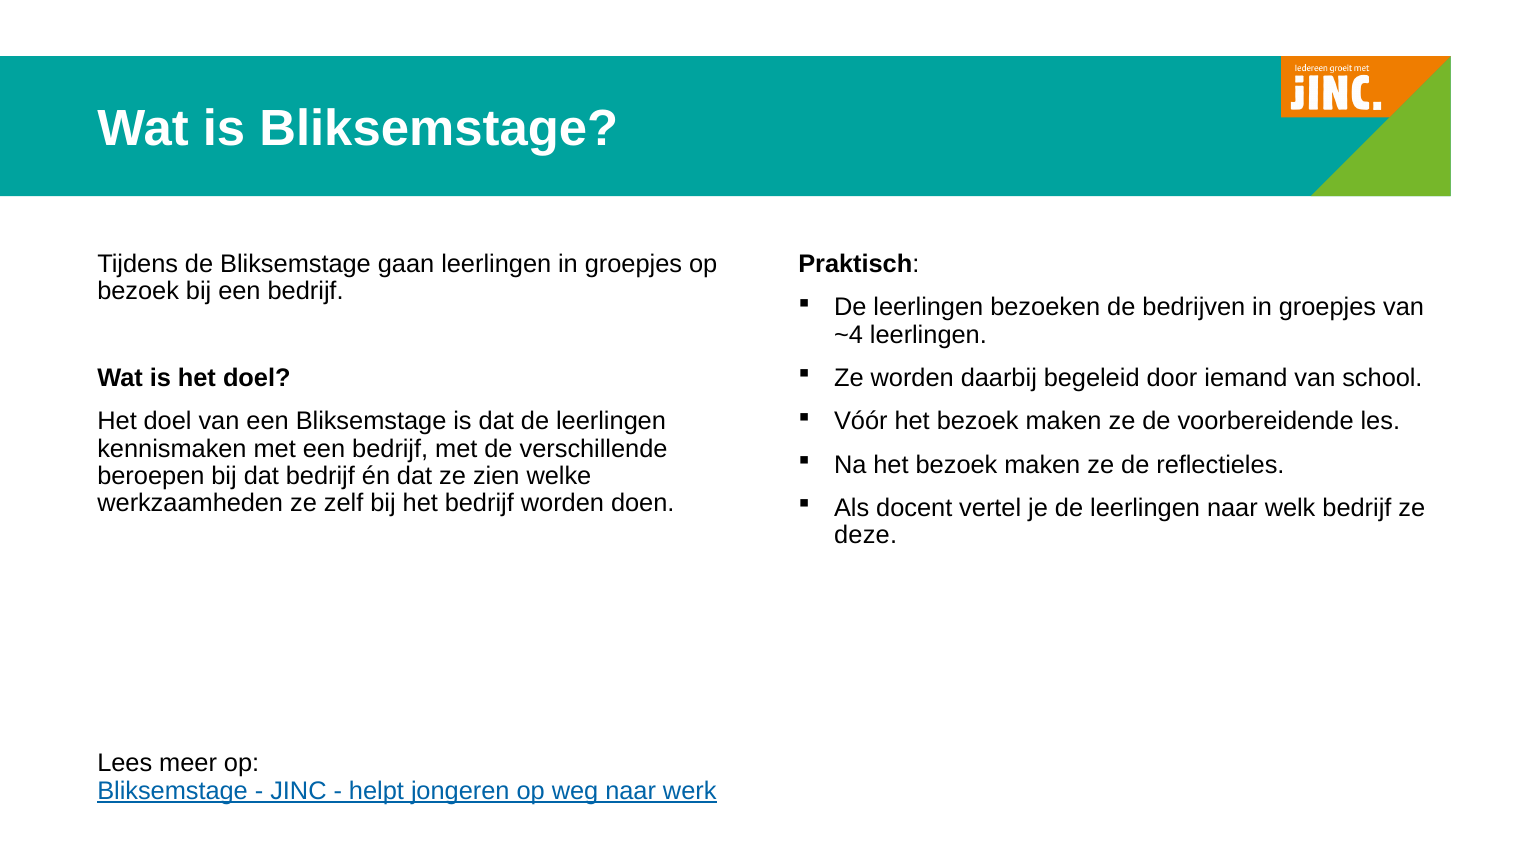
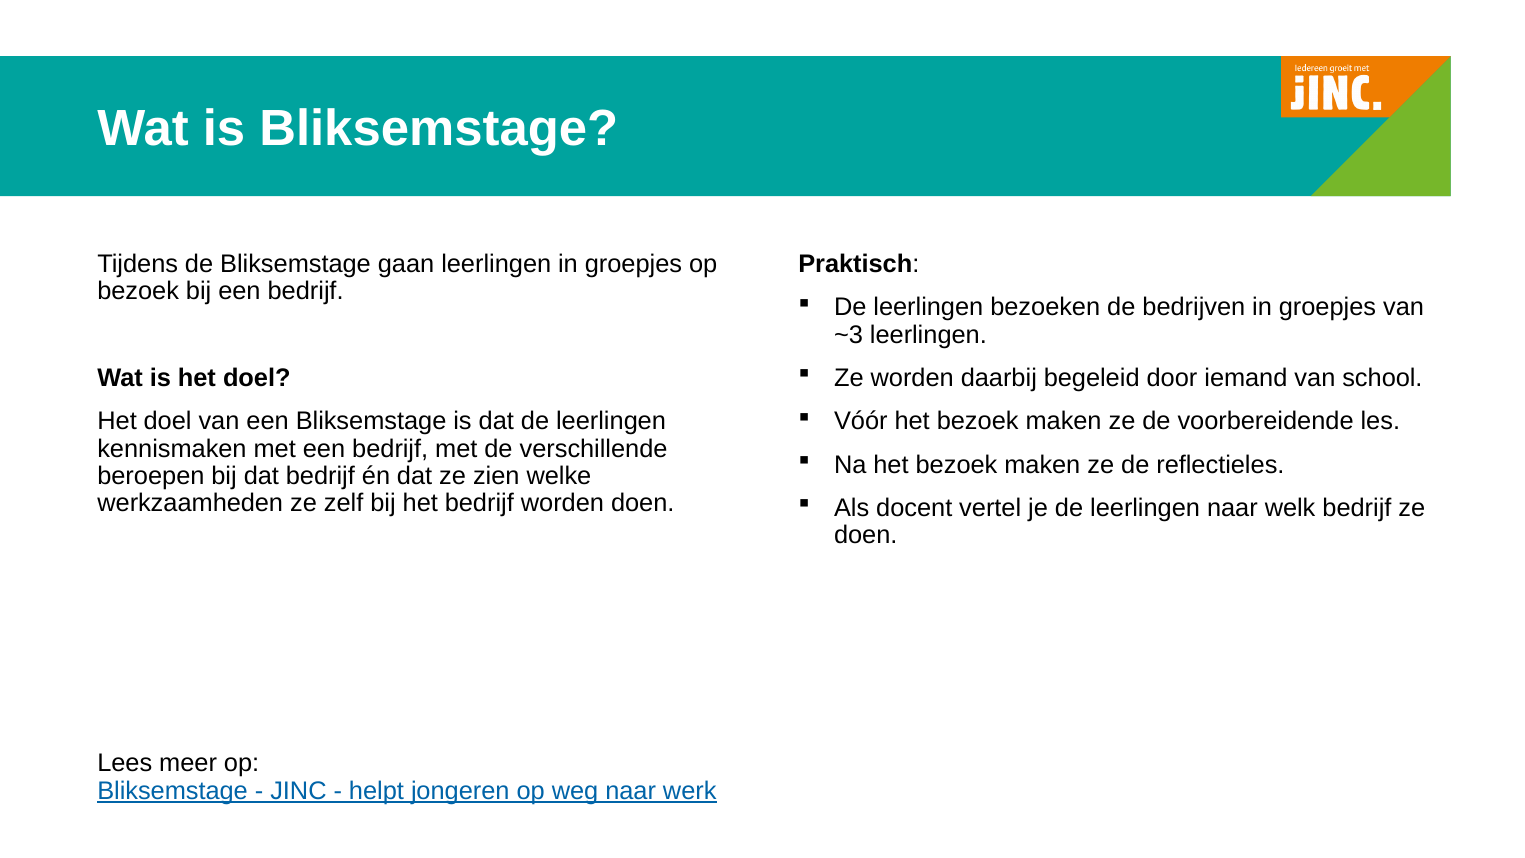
~4: ~4 -> ~3 (849, 335)
deze: deze -> doen (866, 535)
